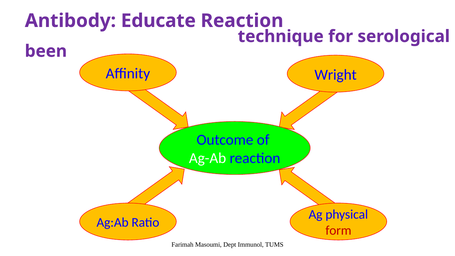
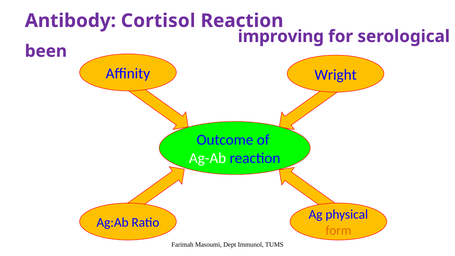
Educate: Educate -> Cortisol (158, 21)
technique: technique -> improving (281, 36)
form colour: red -> orange (338, 230)
